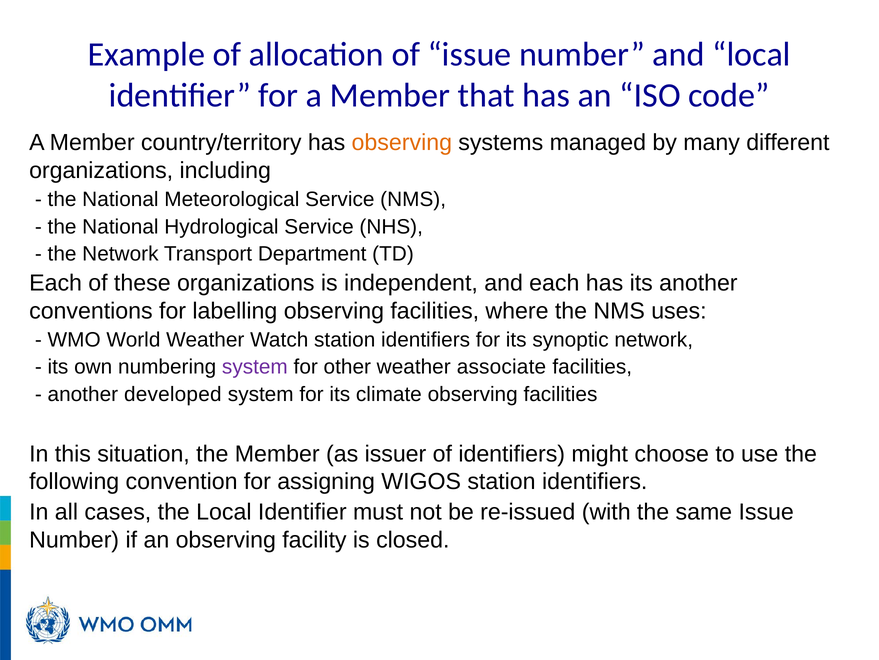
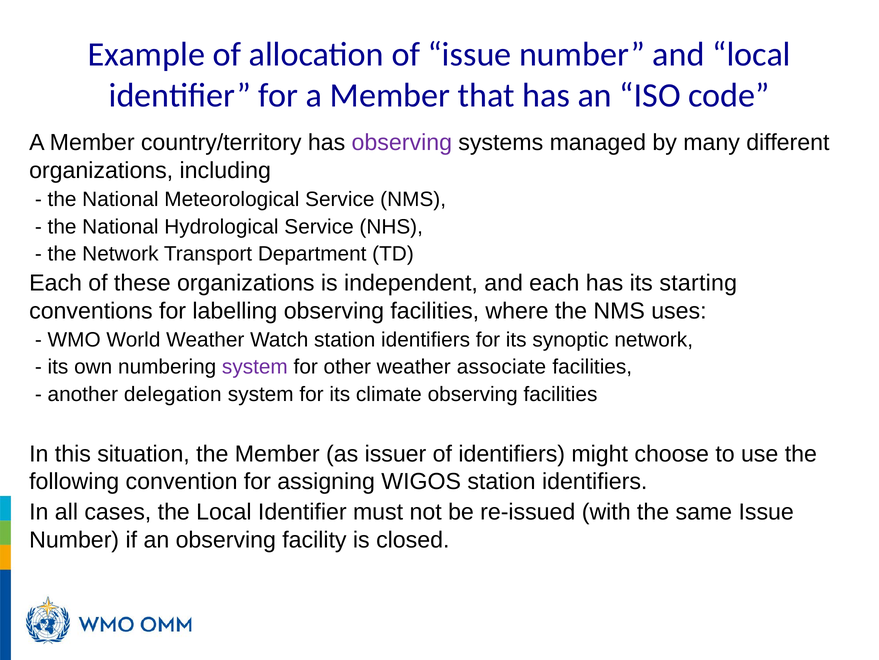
observing colour: orange -> purple (402, 143)
its another: another -> starting (698, 283)
developed: developed -> delegation (173, 394)
